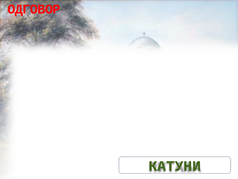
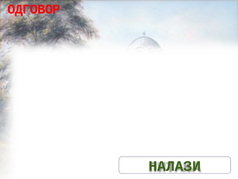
КАТУНИ: КАТУНИ -> НАЛАЗИ (175, 166)
